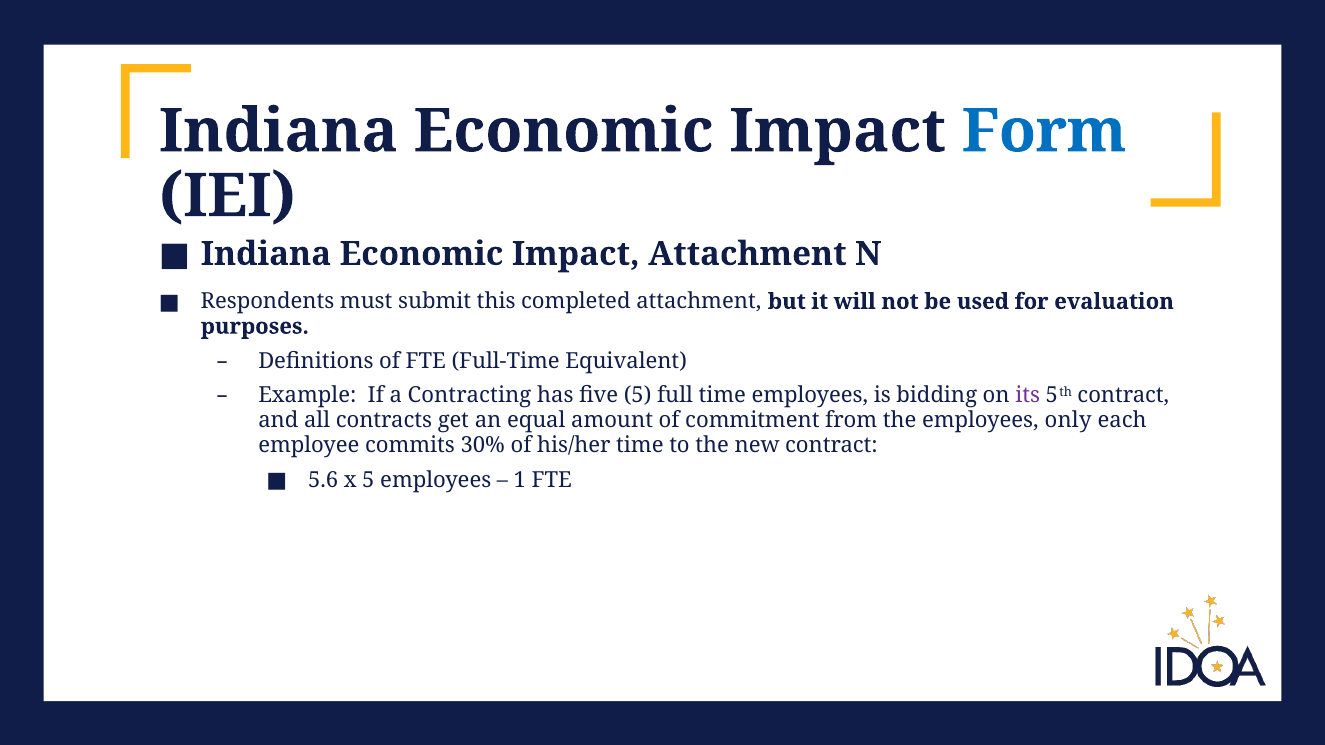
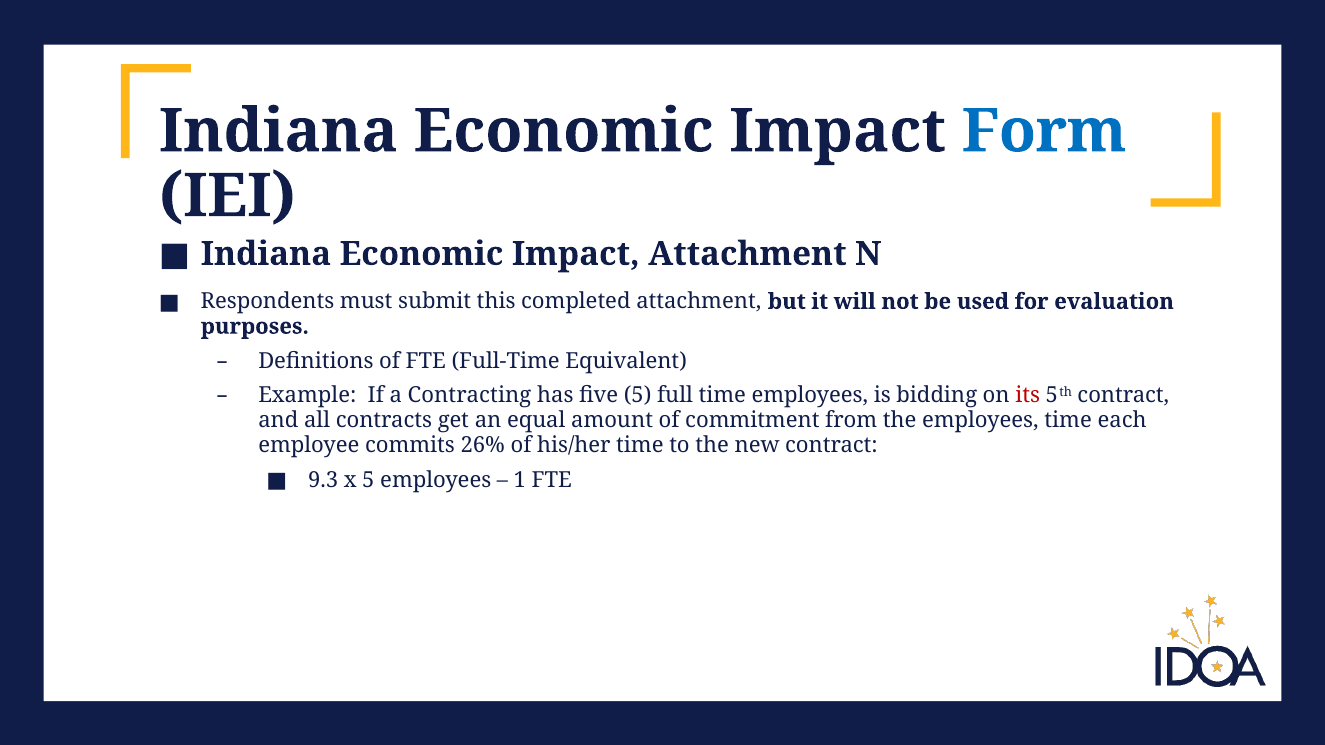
its colour: purple -> red (1028, 396)
employees only: only -> time (1068, 421)
30%: 30% -> 26% (483, 445)
5.6: 5.6 -> 9.3 (323, 480)
